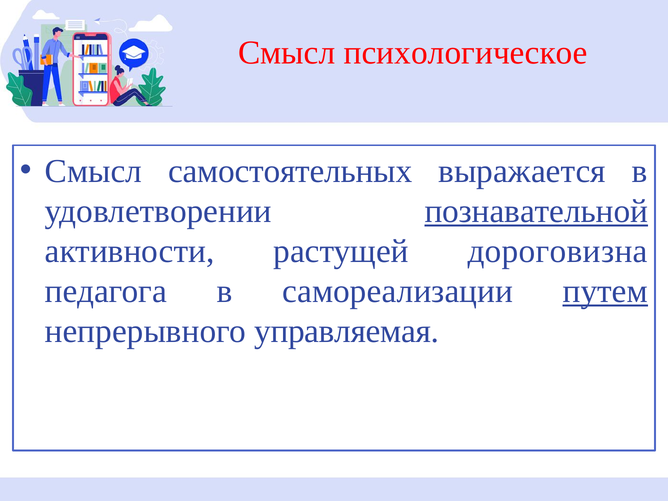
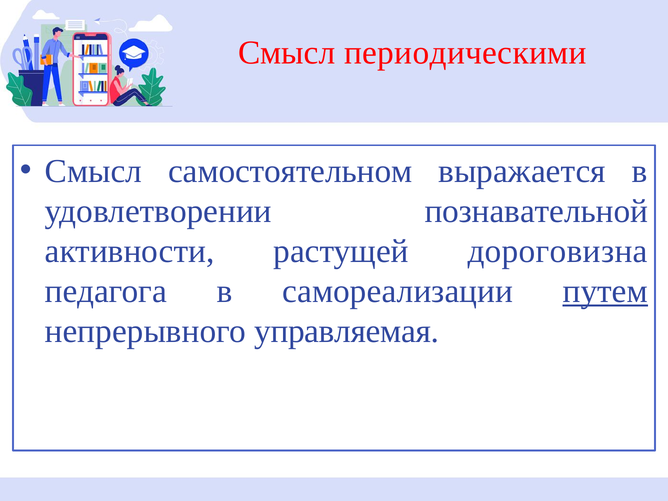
психологическое: психологическое -> периодическими (465, 53)
самостоятельных: самостоятельных -> самостоятельном (290, 171)
познавательной underline: present -> none (536, 211)
